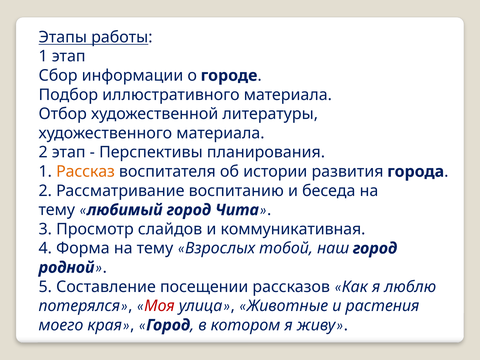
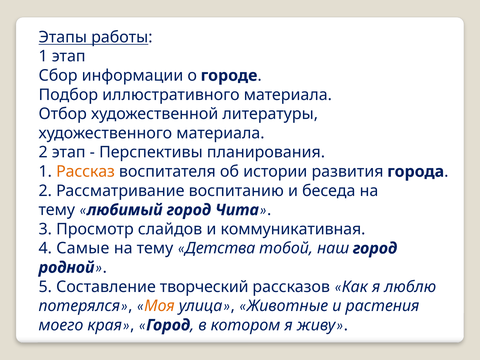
Форма: Форма -> Самые (83, 248)
Взрослых: Взрослых -> Детства (220, 248)
посещении: посещении -> творческий (204, 287)
Моя colour: red -> orange (159, 306)
